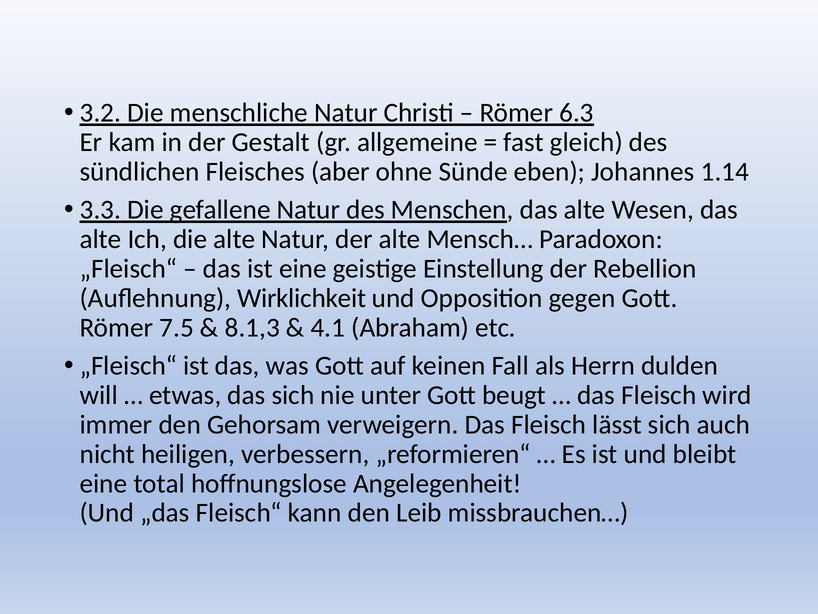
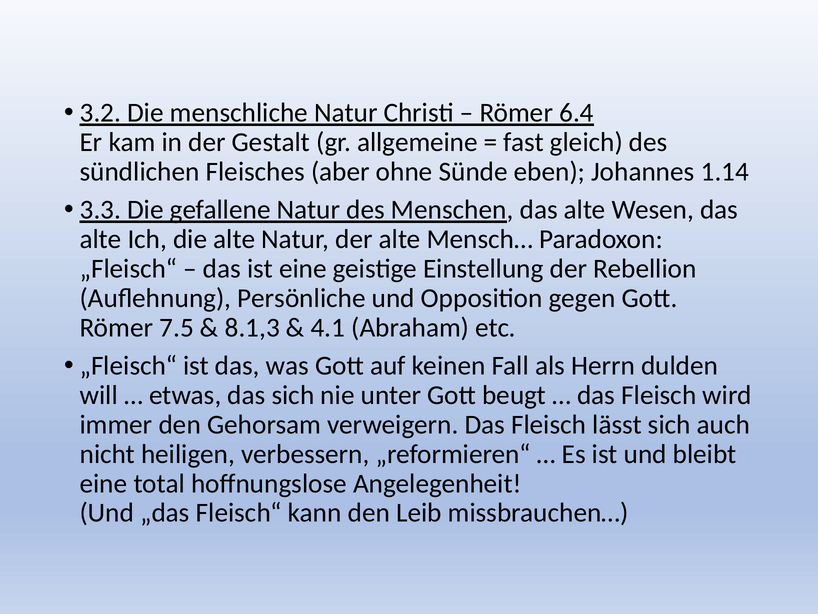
6.3: 6.3 -> 6.4 (576, 113)
Wirklichkeit: Wirklichkeit -> Persönliche (302, 298)
